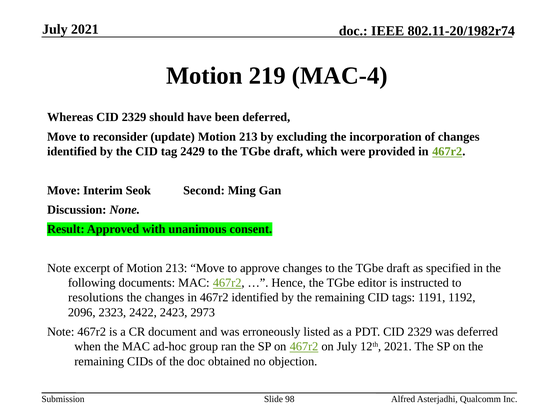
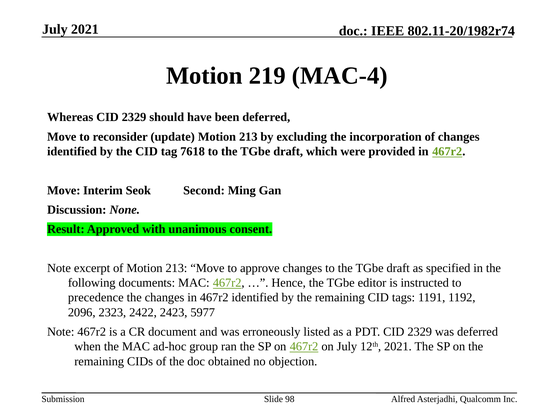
2429: 2429 -> 7618 (193, 151)
resolutions: resolutions -> precedence (96, 297)
2973: 2973 -> 5977 (203, 312)
